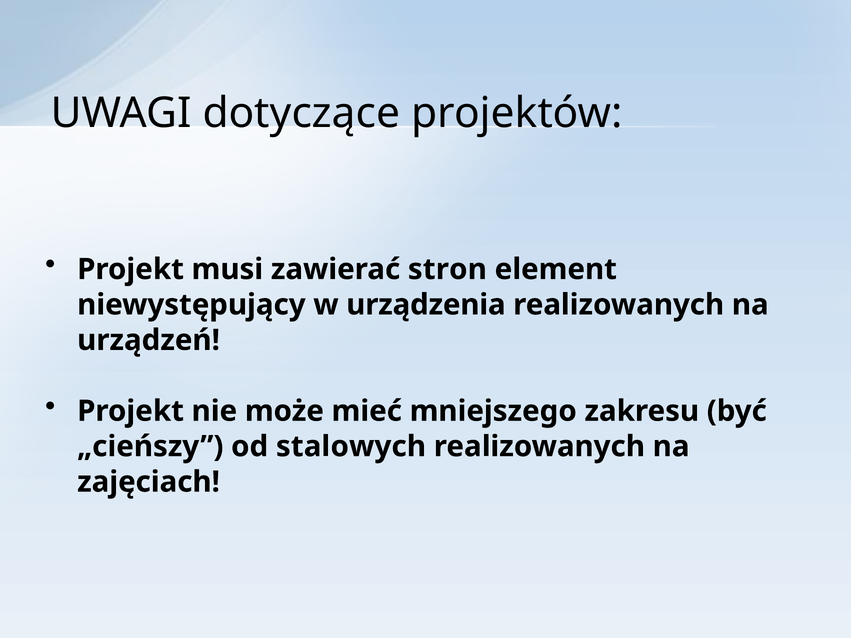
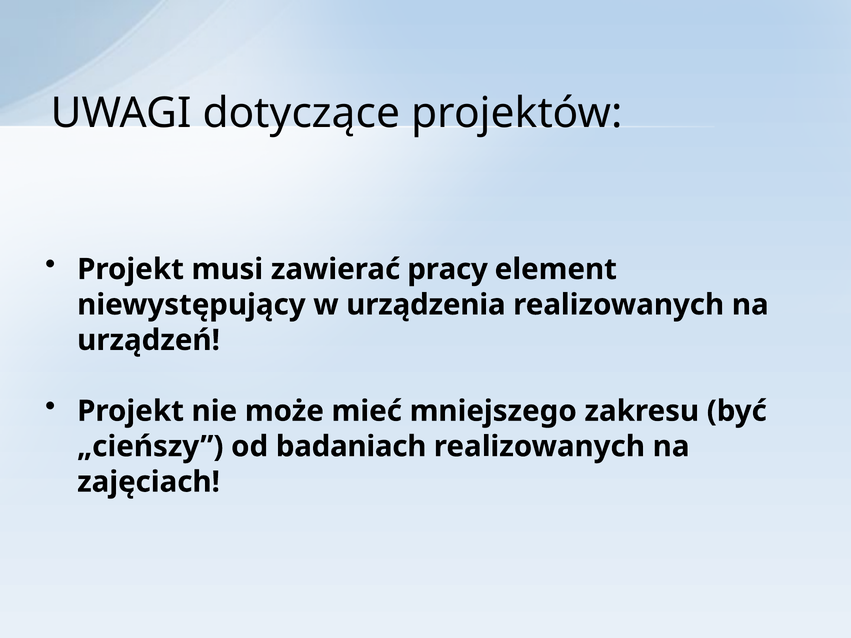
stron: stron -> pracy (448, 269)
stalowych: stalowych -> badaniach (351, 447)
